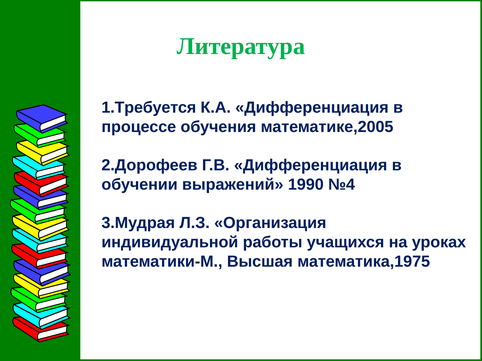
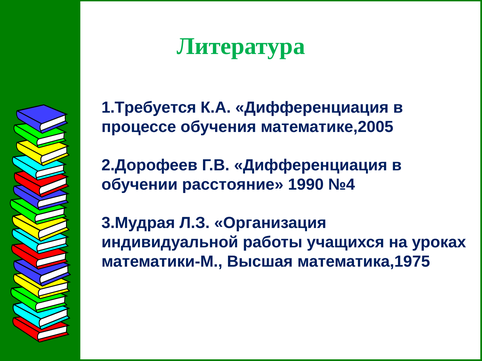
выражений: выражений -> расстояние (233, 185)
